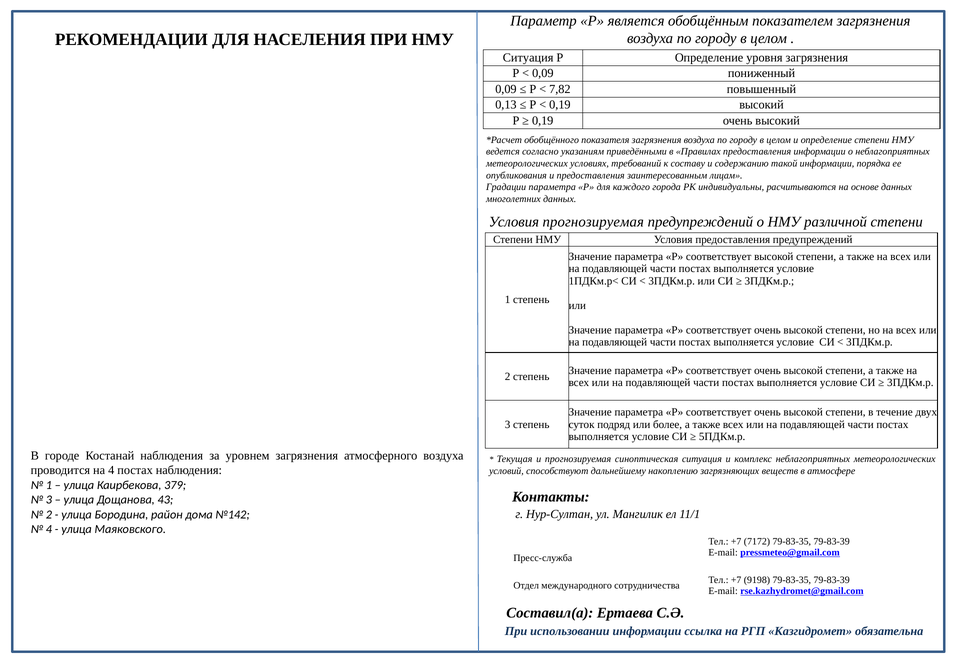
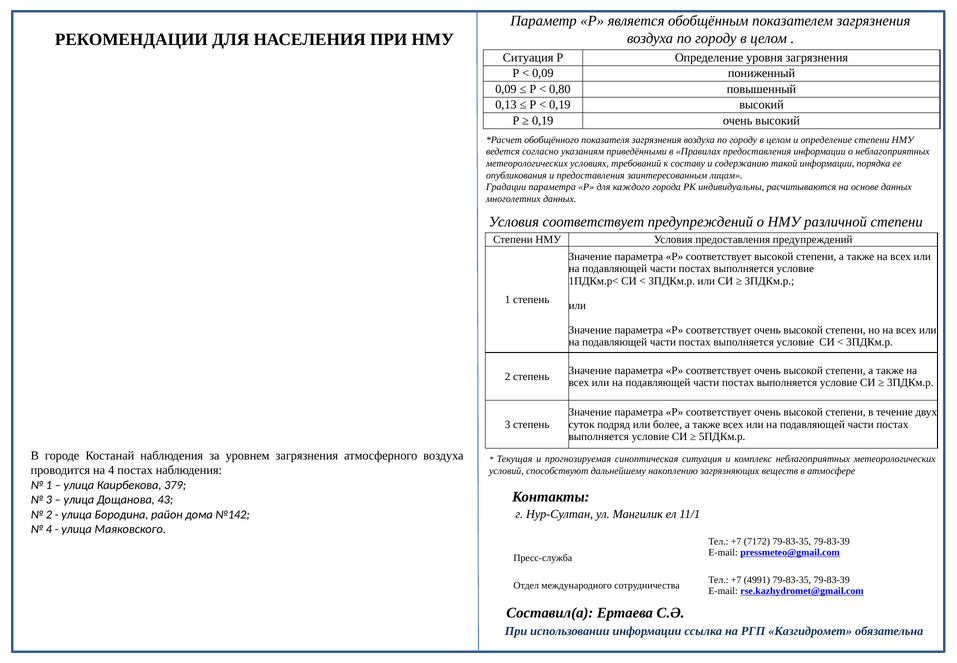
7,82: 7,82 -> 0,80 (560, 89)
Условия прогнозируемая: прогнозируемая -> соответствует (593, 222)
9198: 9198 -> 4991 (757, 579)
